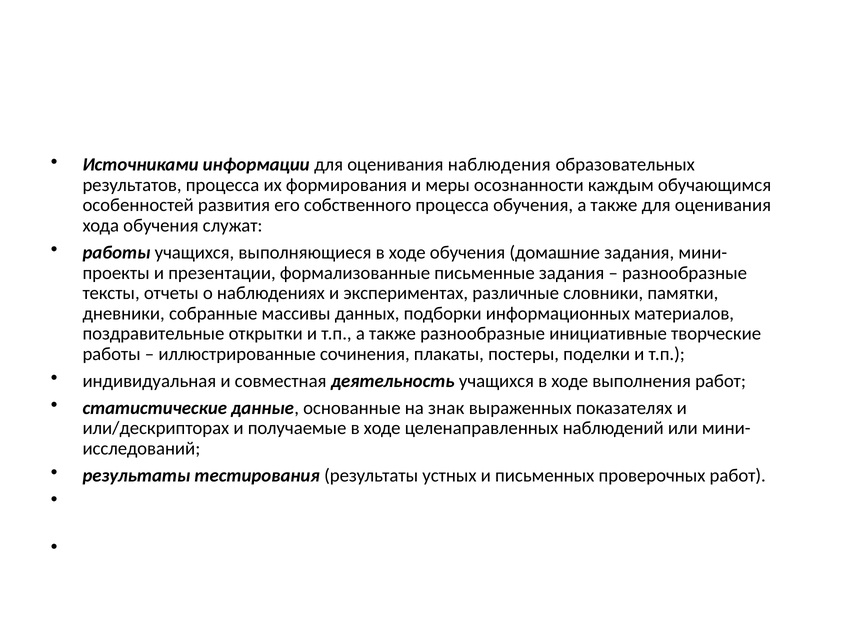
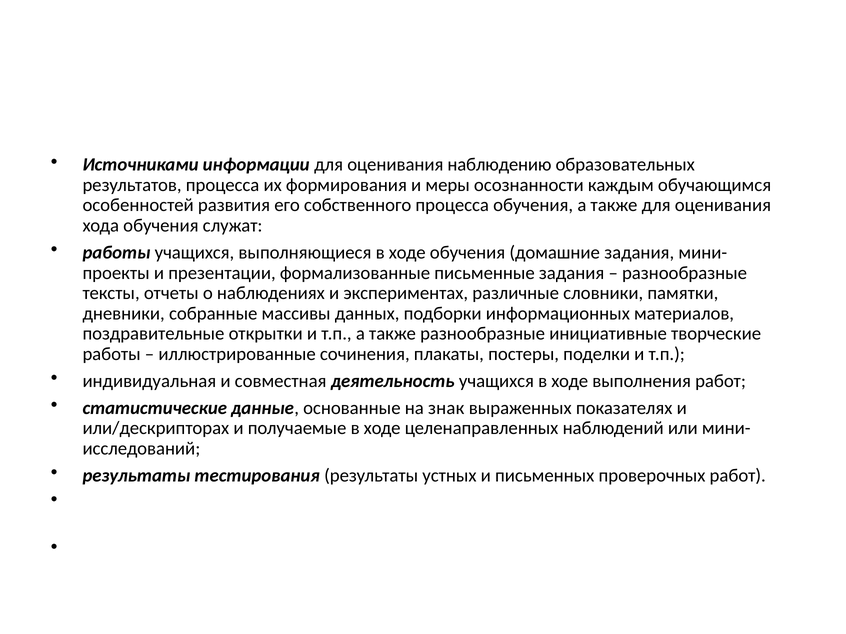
наблюдения: наблюдения -> наблюдению (499, 165)
